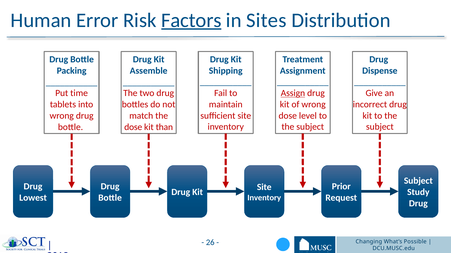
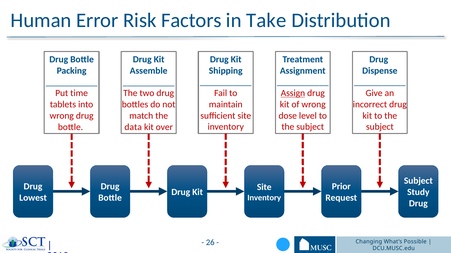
Factors underline: present -> none (191, 20)
Sites: Sites -> Take (266, 20)
dose: dose -> data (133, 127)
than: than -> over (164, 127)
